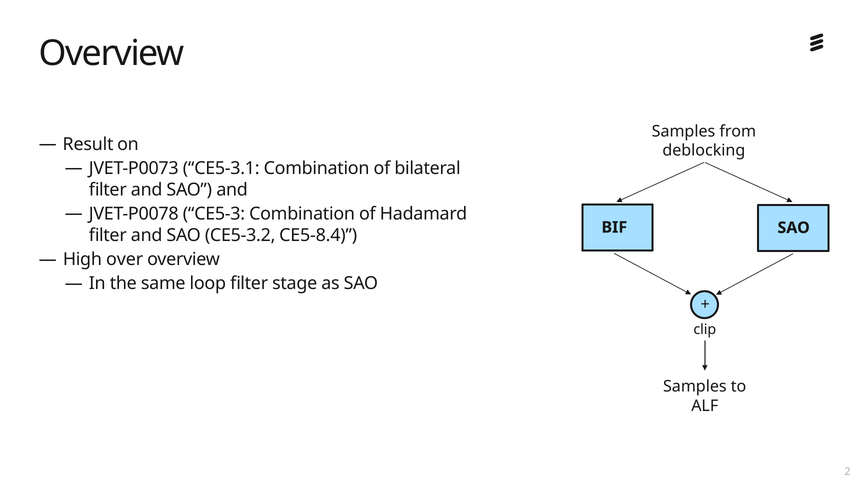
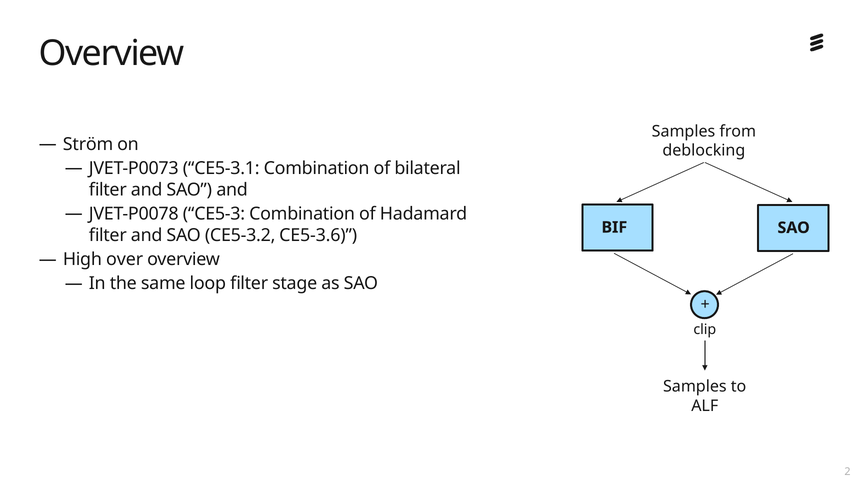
Result: Result -> Ström (88, 144)
CE5-8.4: CE5-8.4 -> CE5-3.6 (318, 235)
